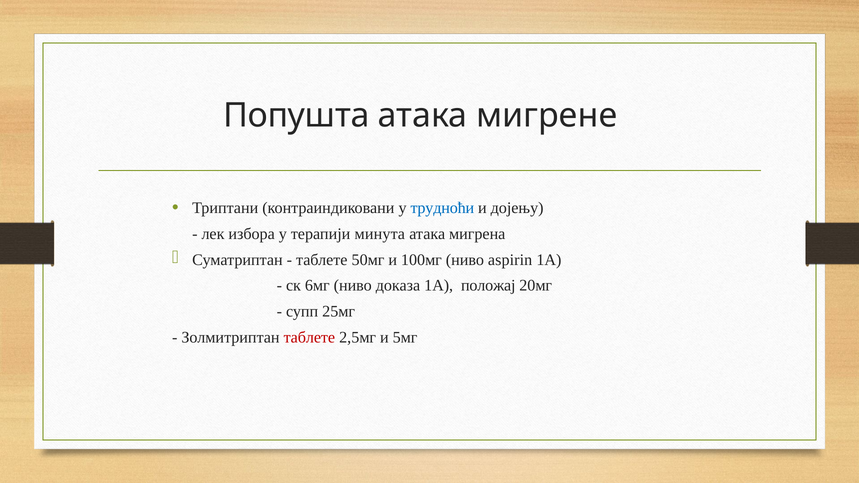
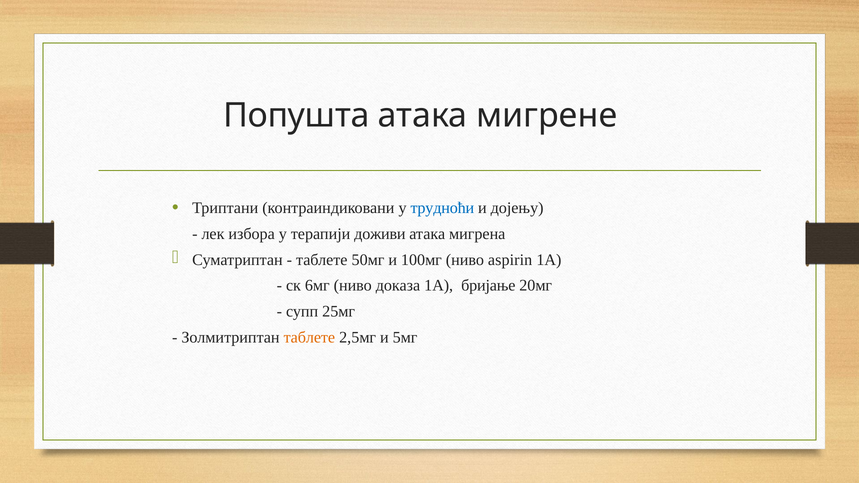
минута: минута -> доживи (380, 234)
положај: положај -> бријање (488, 286)
таблете colour: red -> orange (309, 338)
